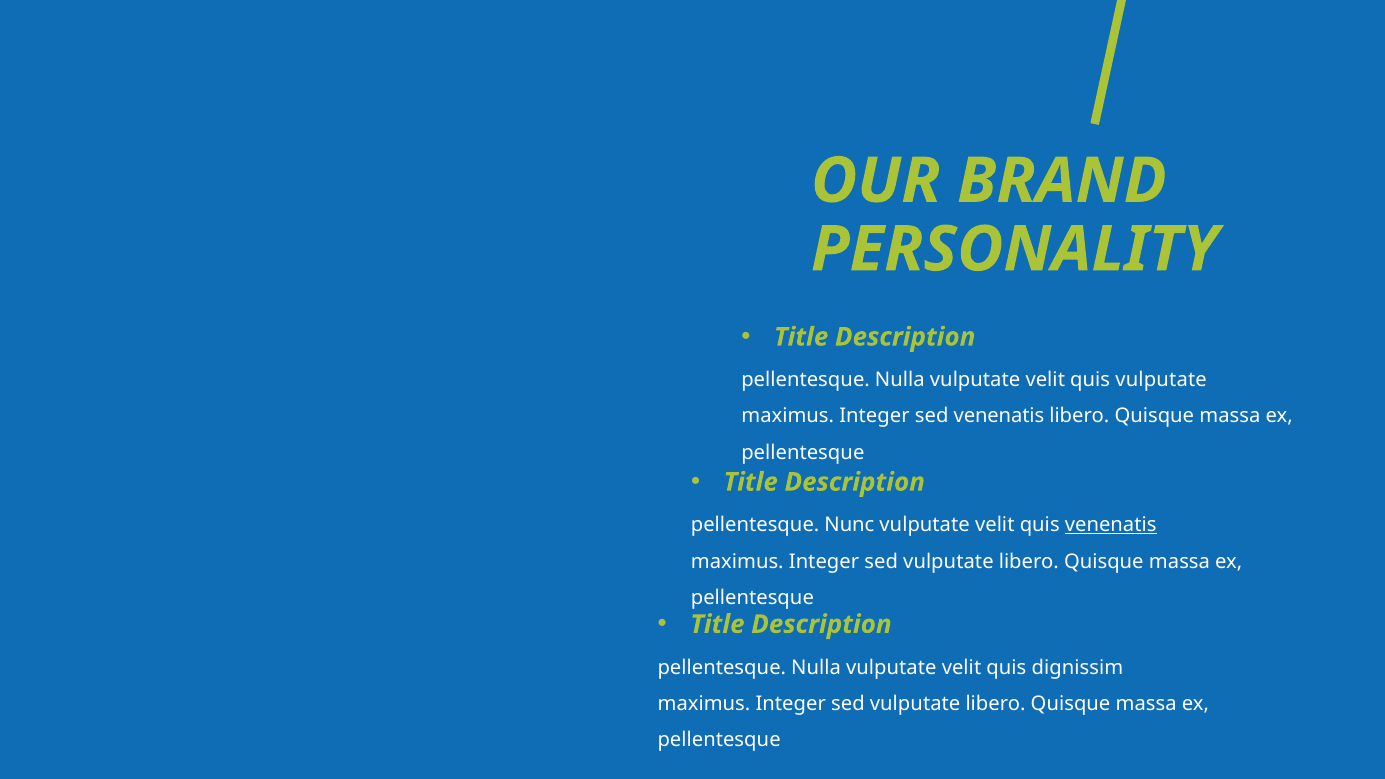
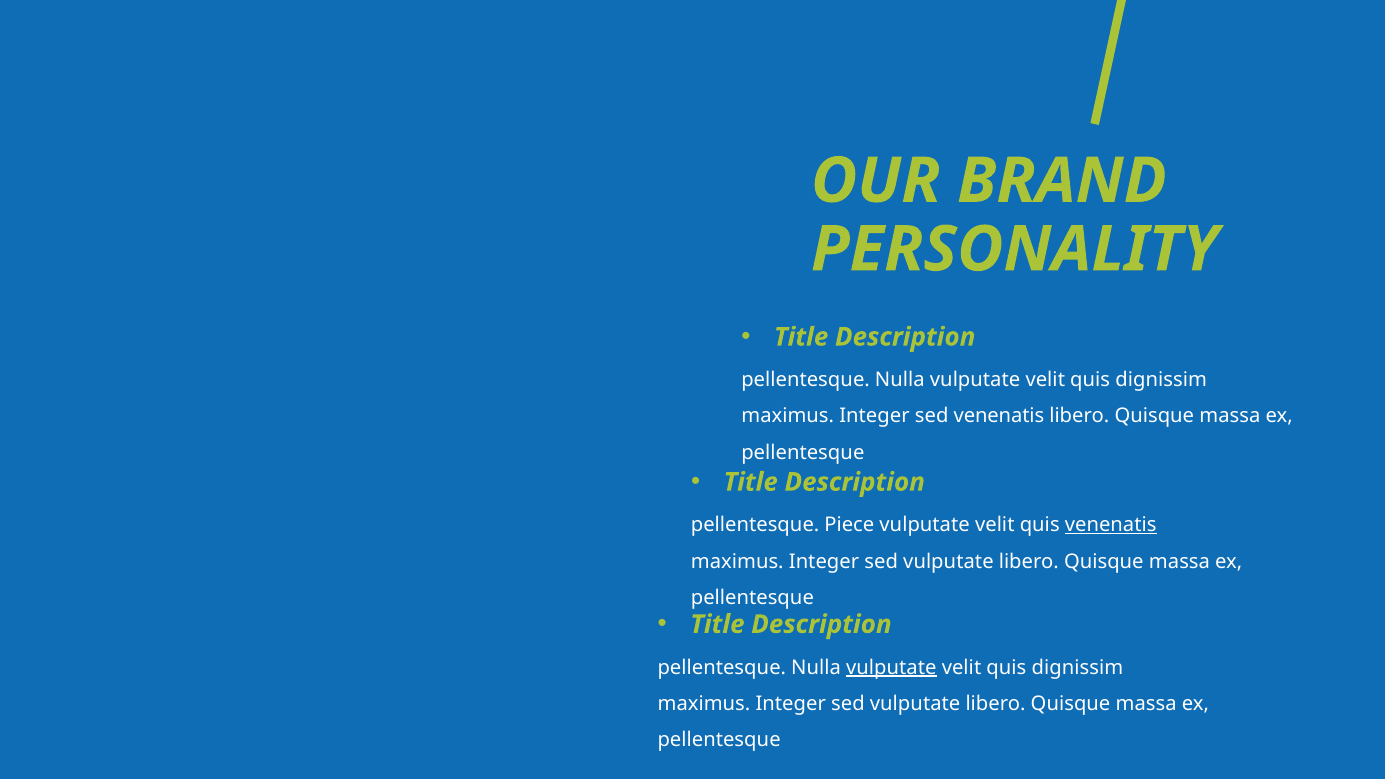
vulputate: vulputate -> dignissim (1161, 380)
Nunc: Nunc -> Piece (849, 525)
vulputate underline: none -> present (891, 667)
